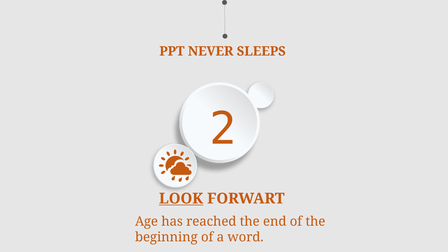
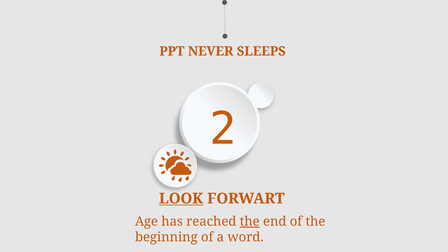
the underline: none -> present (250, 222)
